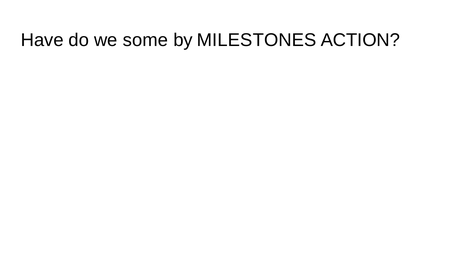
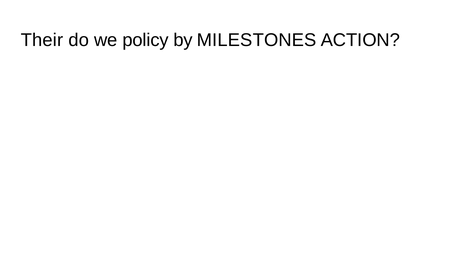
Have: Have -> Their (42, 40)
some: some -> policy (146, 40)
